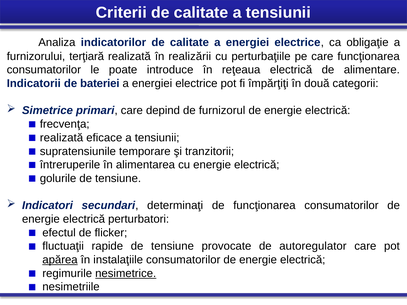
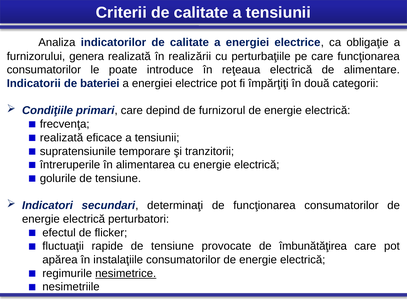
terţiară: terţiară -> genera (87, 56)
Simetrice: Simetrice -> Condiţiile (48, 111)
autoregulator: autoregulator -> îmbunătăţirea (313, 246)
apărea underline: present -> none (60, 260)
